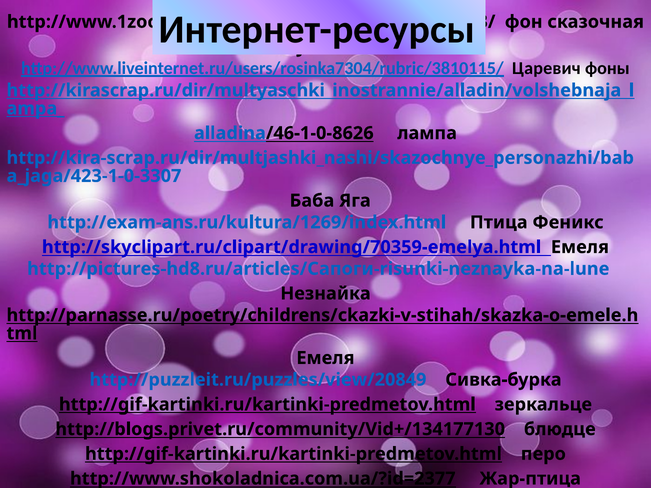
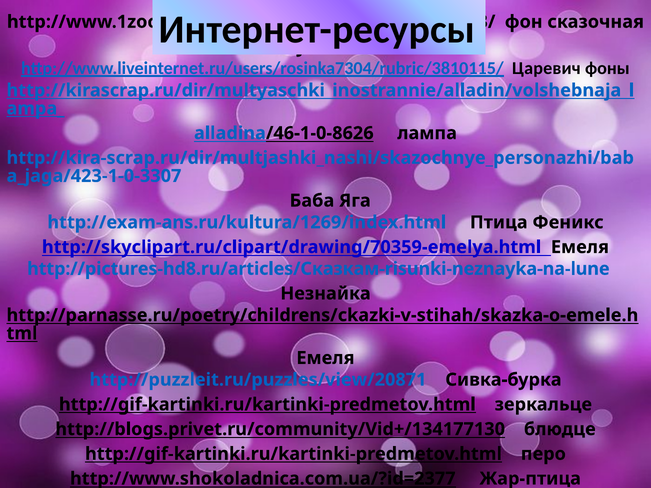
http://pictures-hd8.ru/articles/Сапоги-risunki-neznayka-na-lune: http://pictures-hd8.ru/articles/Сапоги-risunki-neznayka-na-lune -> http://pictures-hd8.ru/articles/Сказкам-risunki-neznayka-na-lune (318, 269)
http://puzzleit.ru/puzzles/view/20849: http://puzzleit.ru/puzzles/view/20849 -> http://puzzleit.ru/puzzles/view/20871 (258, 380)
